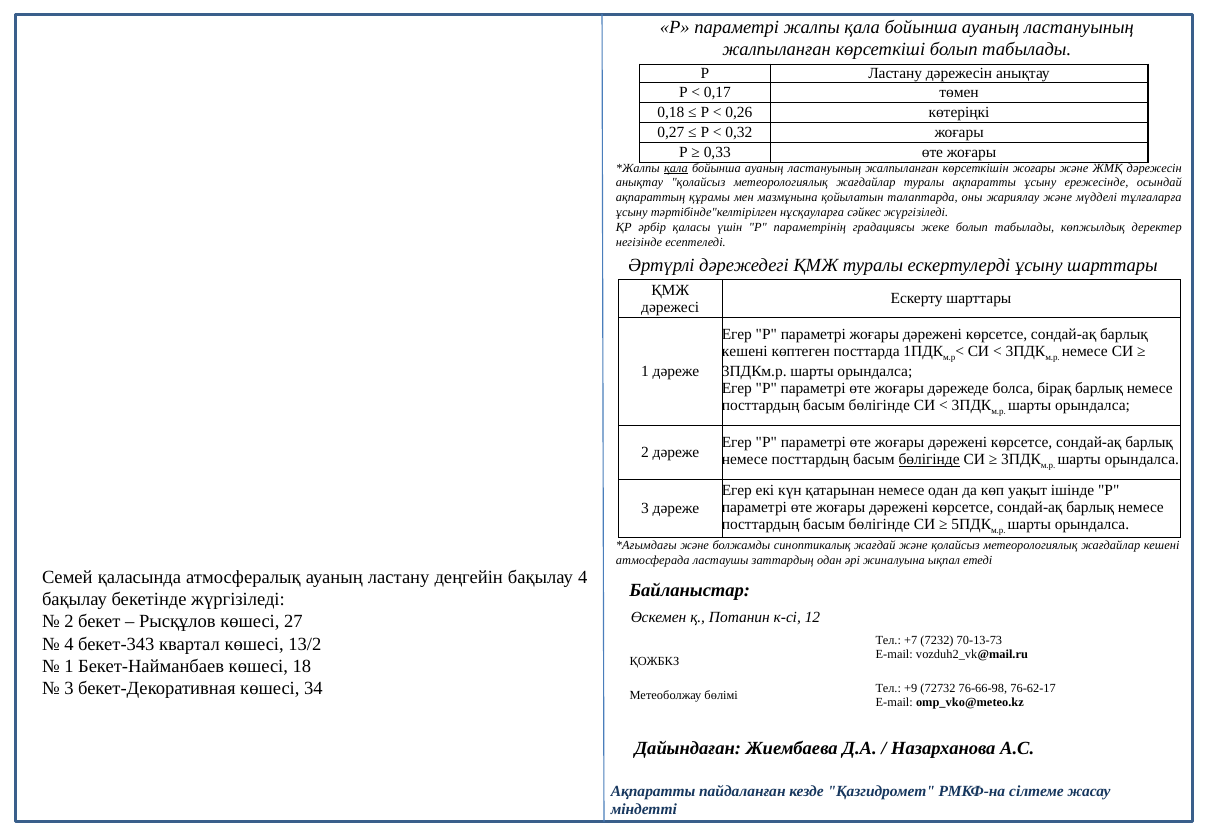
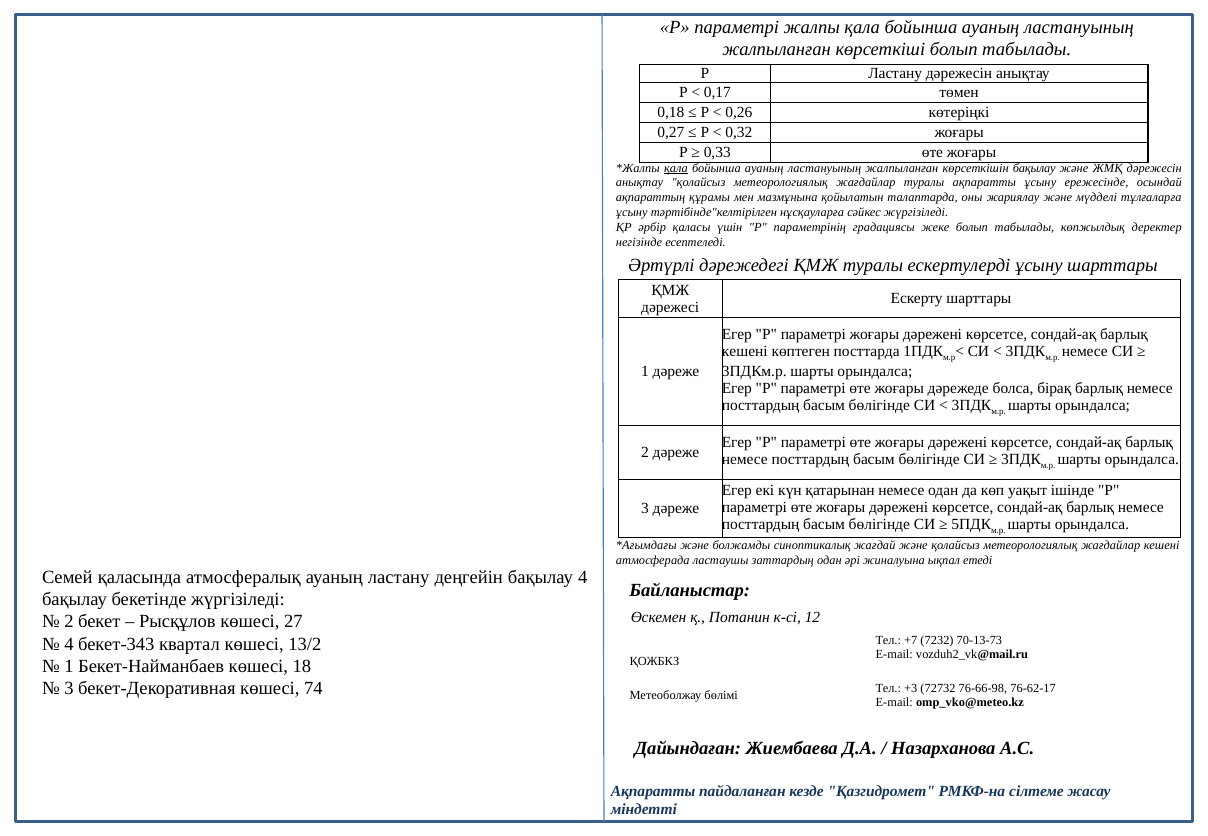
көрсеткішін жоғары: жоғары -> бақылау (1034, 168)
бөлігінде underline: present -> none (929, 460)
34: 34 -> 74 (313, 689)
+9: +9 -> +3 (911, 689)
